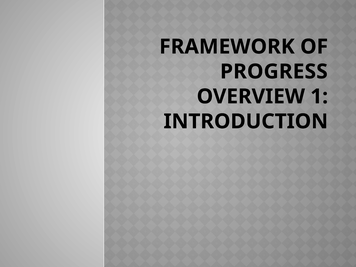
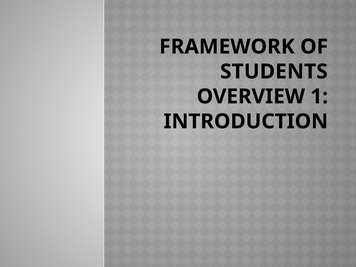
PROGRESS: PROGRESS -> STUDENTS (274, 72)
